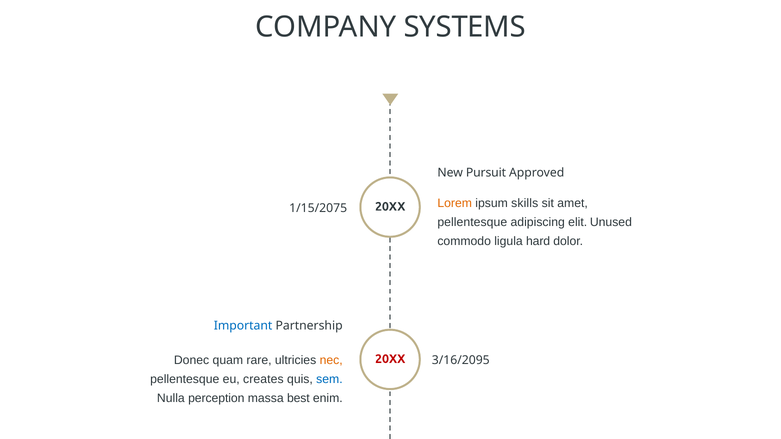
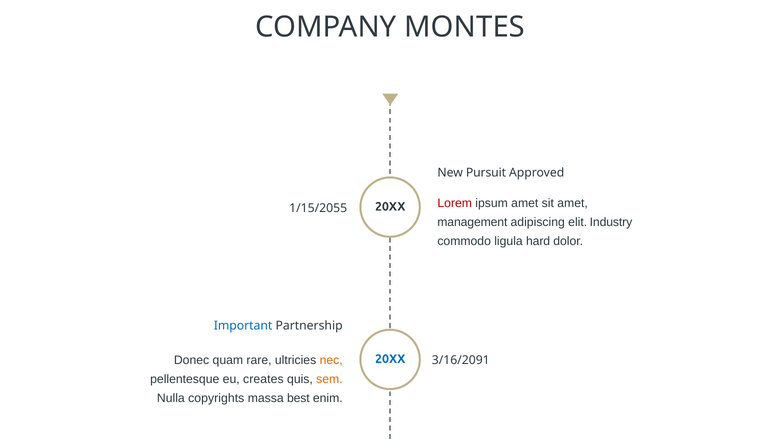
SYSTEMS: SYSTEMS -> MONTES (465, 27)
Lorem colour: orange -> red (455, 203)
ipsum skills: skills -> amet (525, 203)
1/15/2075: 1/15/2075 -> 1/15/2055 (318, 208)
pellentesque: pellentesque -> management (472, 222)
Unused: Unused -> Industry (611, 222)
20XX colour: red -> blue (390, 359)
3/16/2095: 3/16/2095 -> 3/16/2091 (461, 361)
sem colour: blue -> orange (329, 380)
perception: perception -> copyrights (216, 399)
